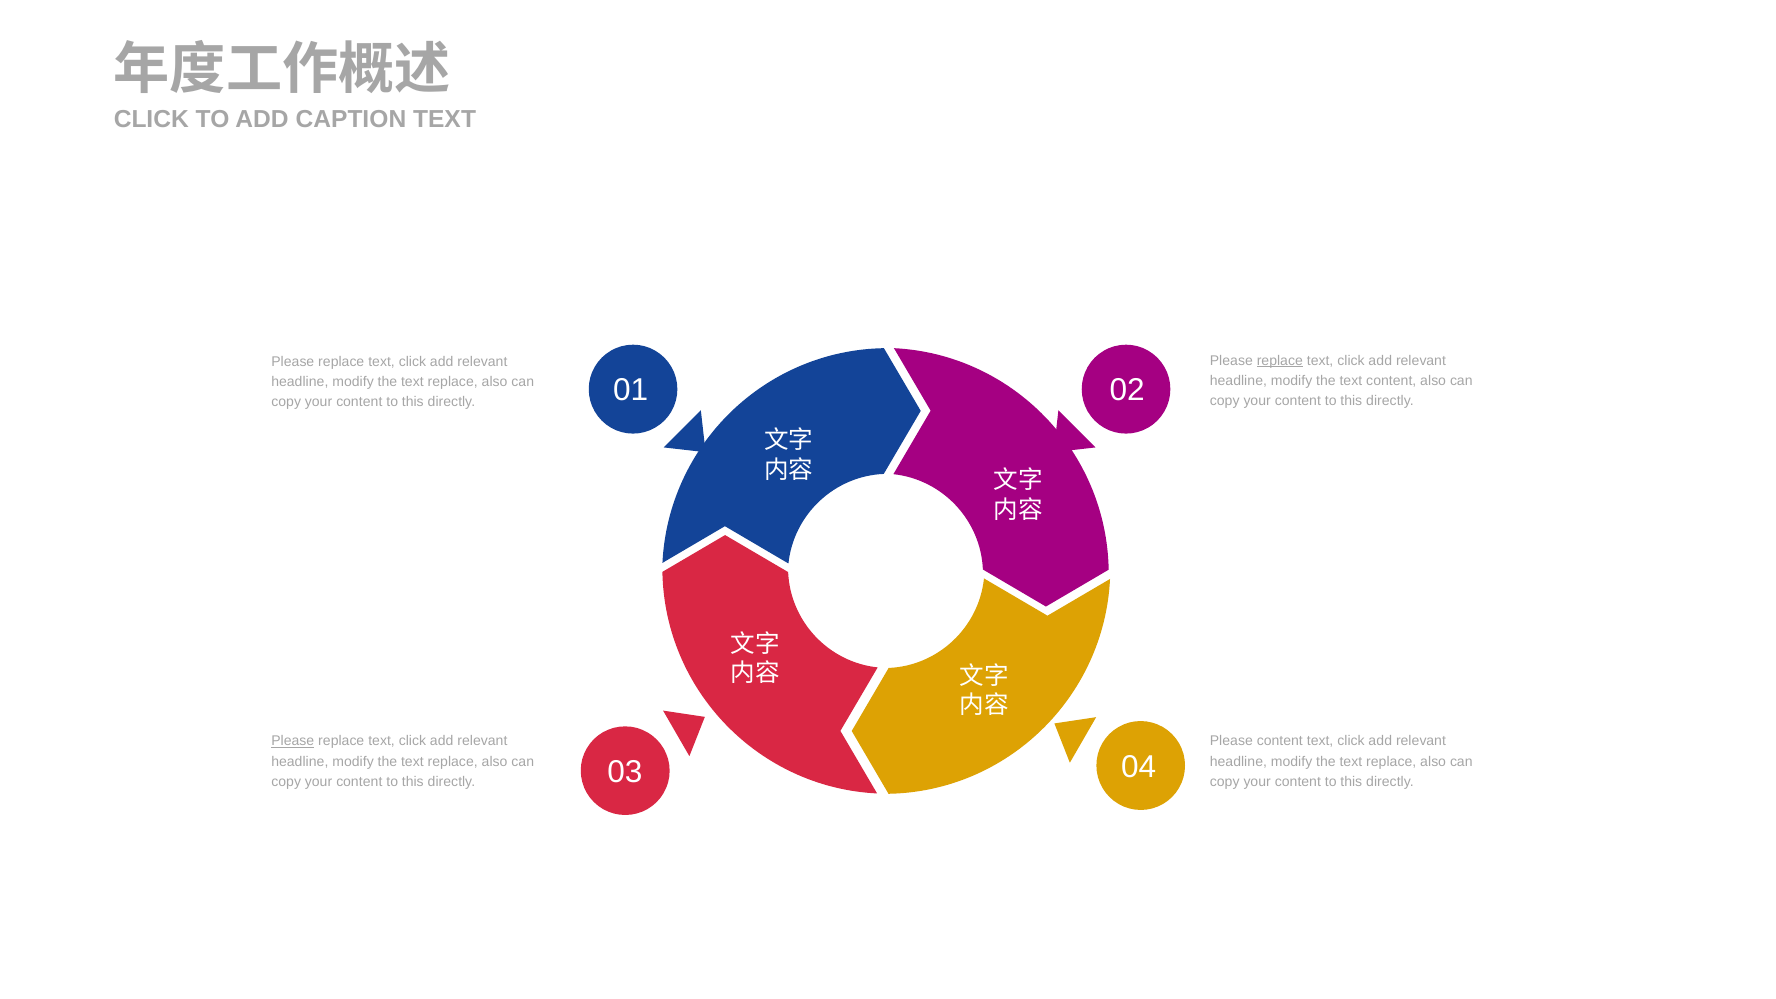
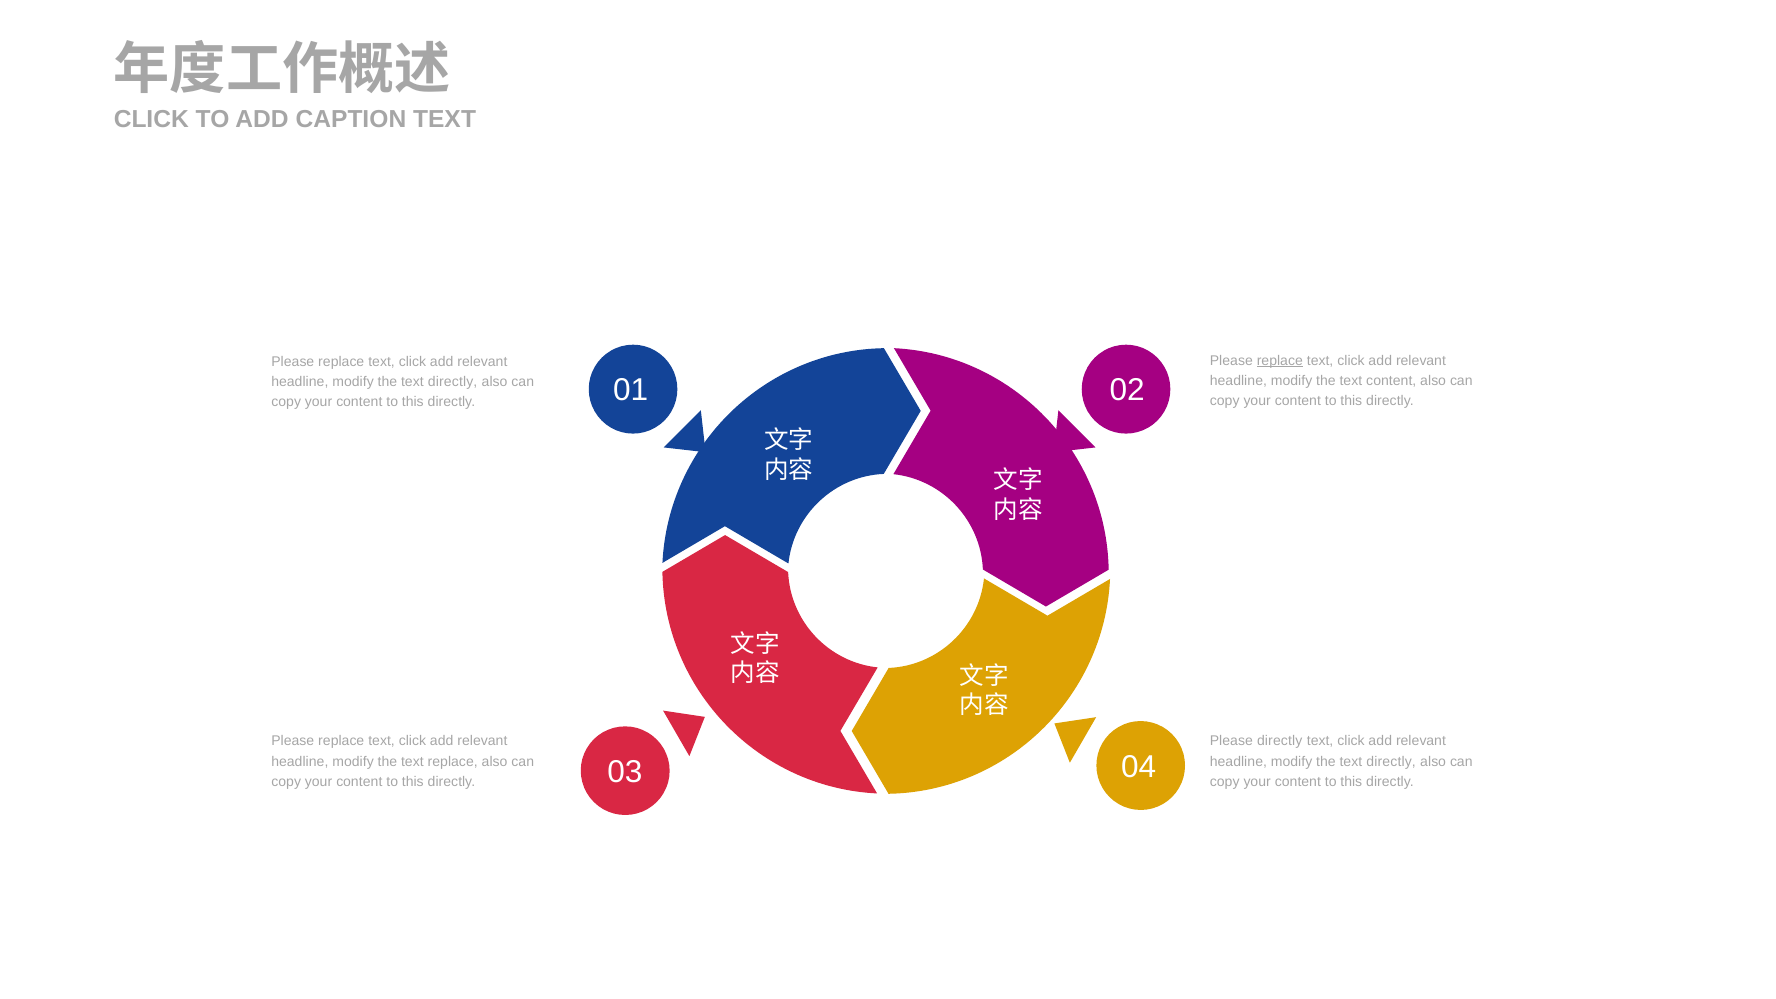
replace: replace -> directly (453, 382)
Please underline: present -> none (293, 741)
Please content: content -> directly (1280, 741)
replace: replace -> directly (1391, 761)
